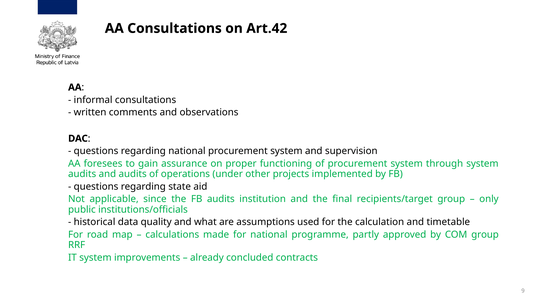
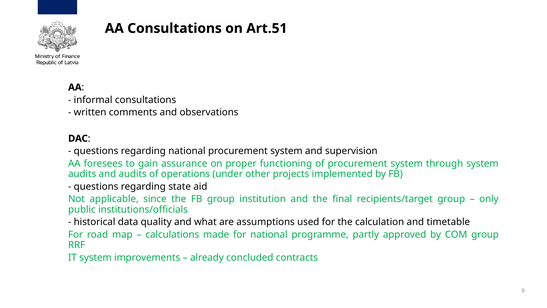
Art.42: Art.42 -> Art.51 (267, 28)
FB audits: audits -> group (221, 199)
